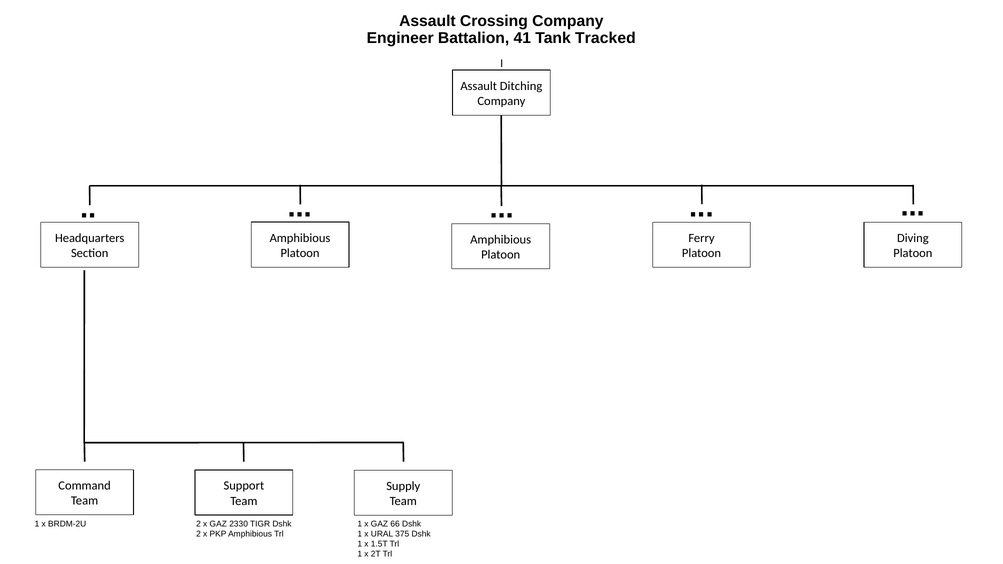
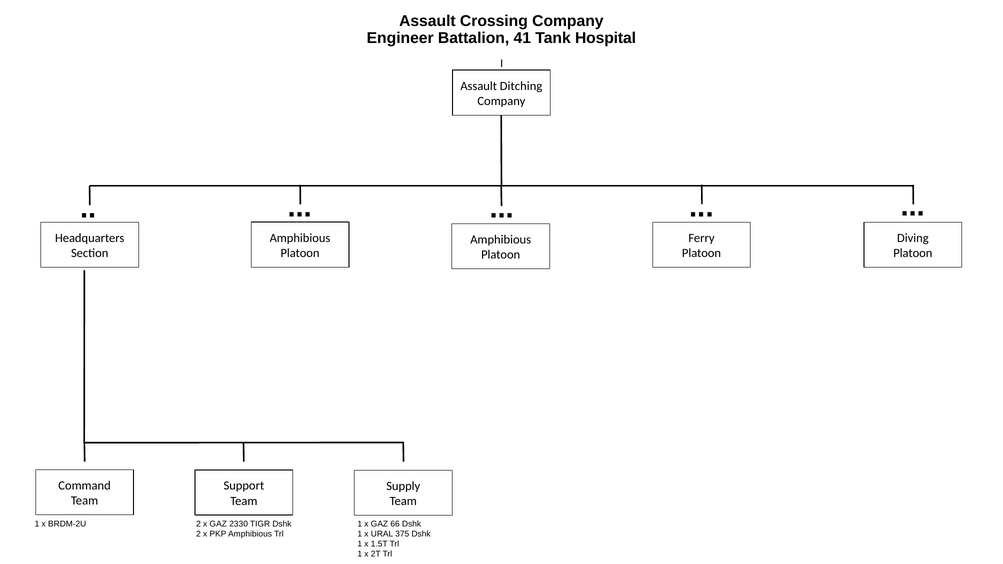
Tracked: Tracked -> Hospital (606, 38)
